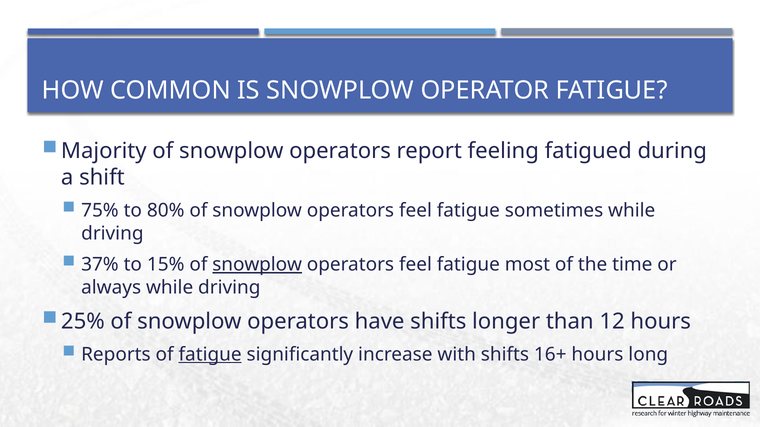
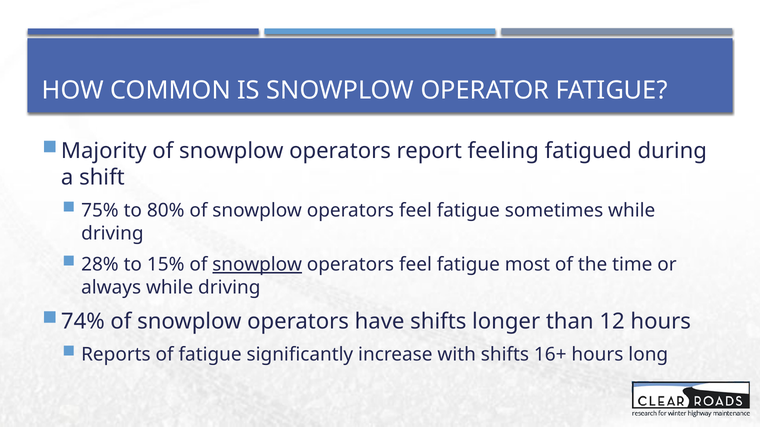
37%: 37% -> 28% (100, 265)
25%: 25% -> 74% (83, 322)
fatigue underline: present -> none (210, 355)
